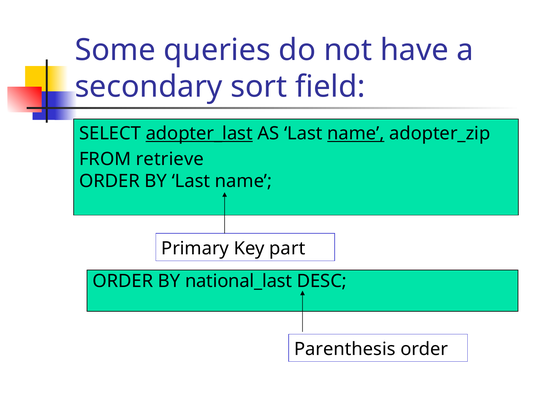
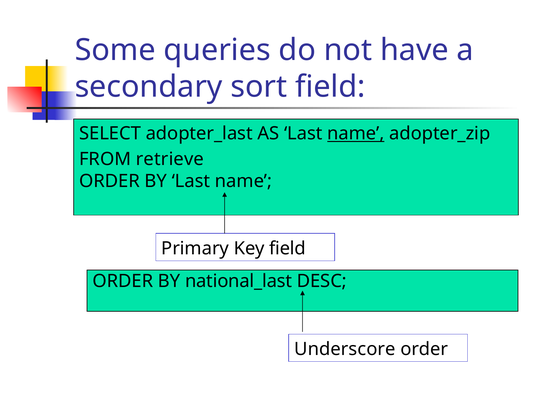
adopter_last underline: present -> none (199, 134)
Key part: part -> field (287, 249)
Parenthesis: Parenthesis -> Underscore (345, 350)
